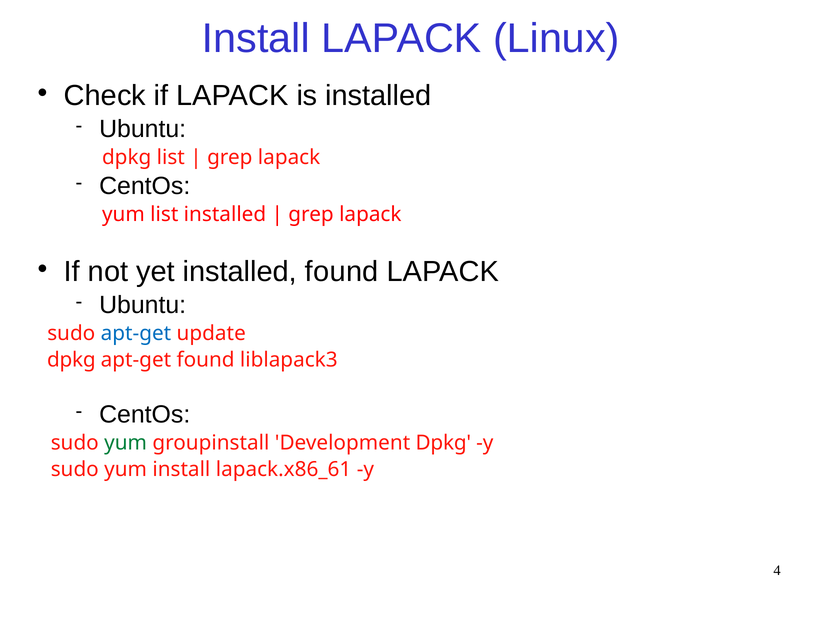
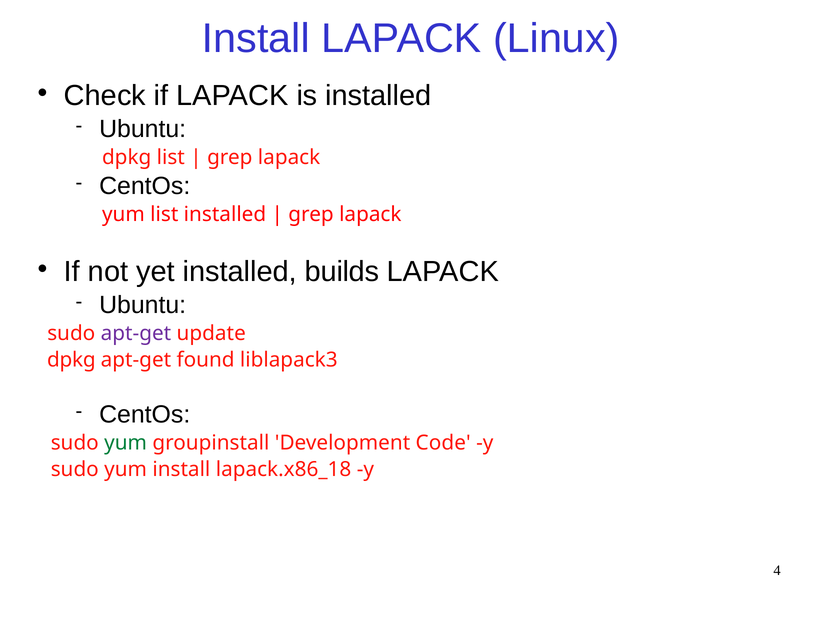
installed found: found -> builds (342, 271)
apt-get colour: blue -> purple (136, 333)
Development Dpkg: Dpkg -> Code (443, 443)
lapack.x86_61: lapack.x86_61 -> lapack.x86_18 (284, 469)
